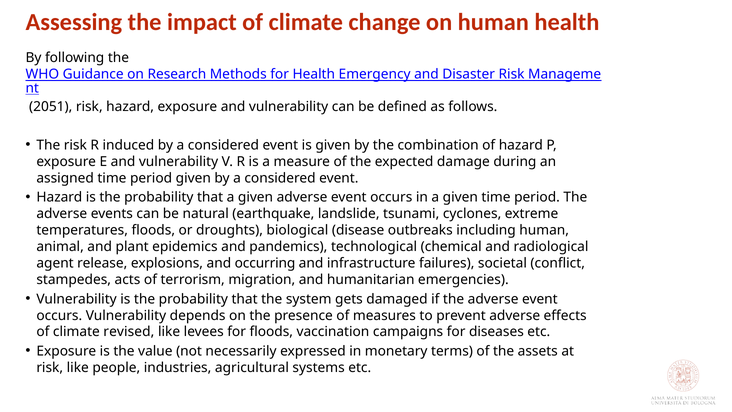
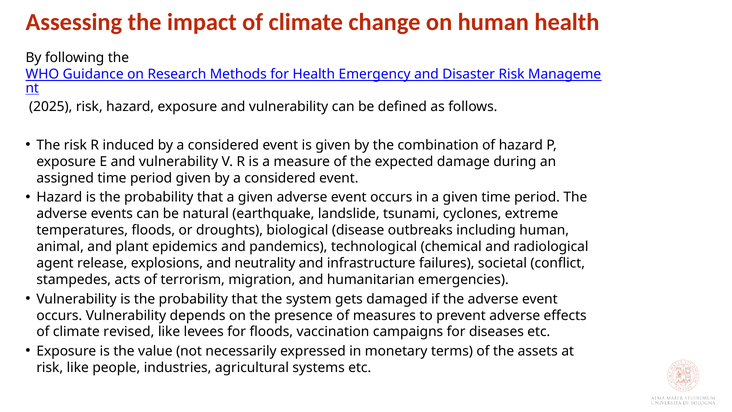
2051: 2051 -> 2025 (51, 107)
occurring: occurring -> neutrality (265, 263)
